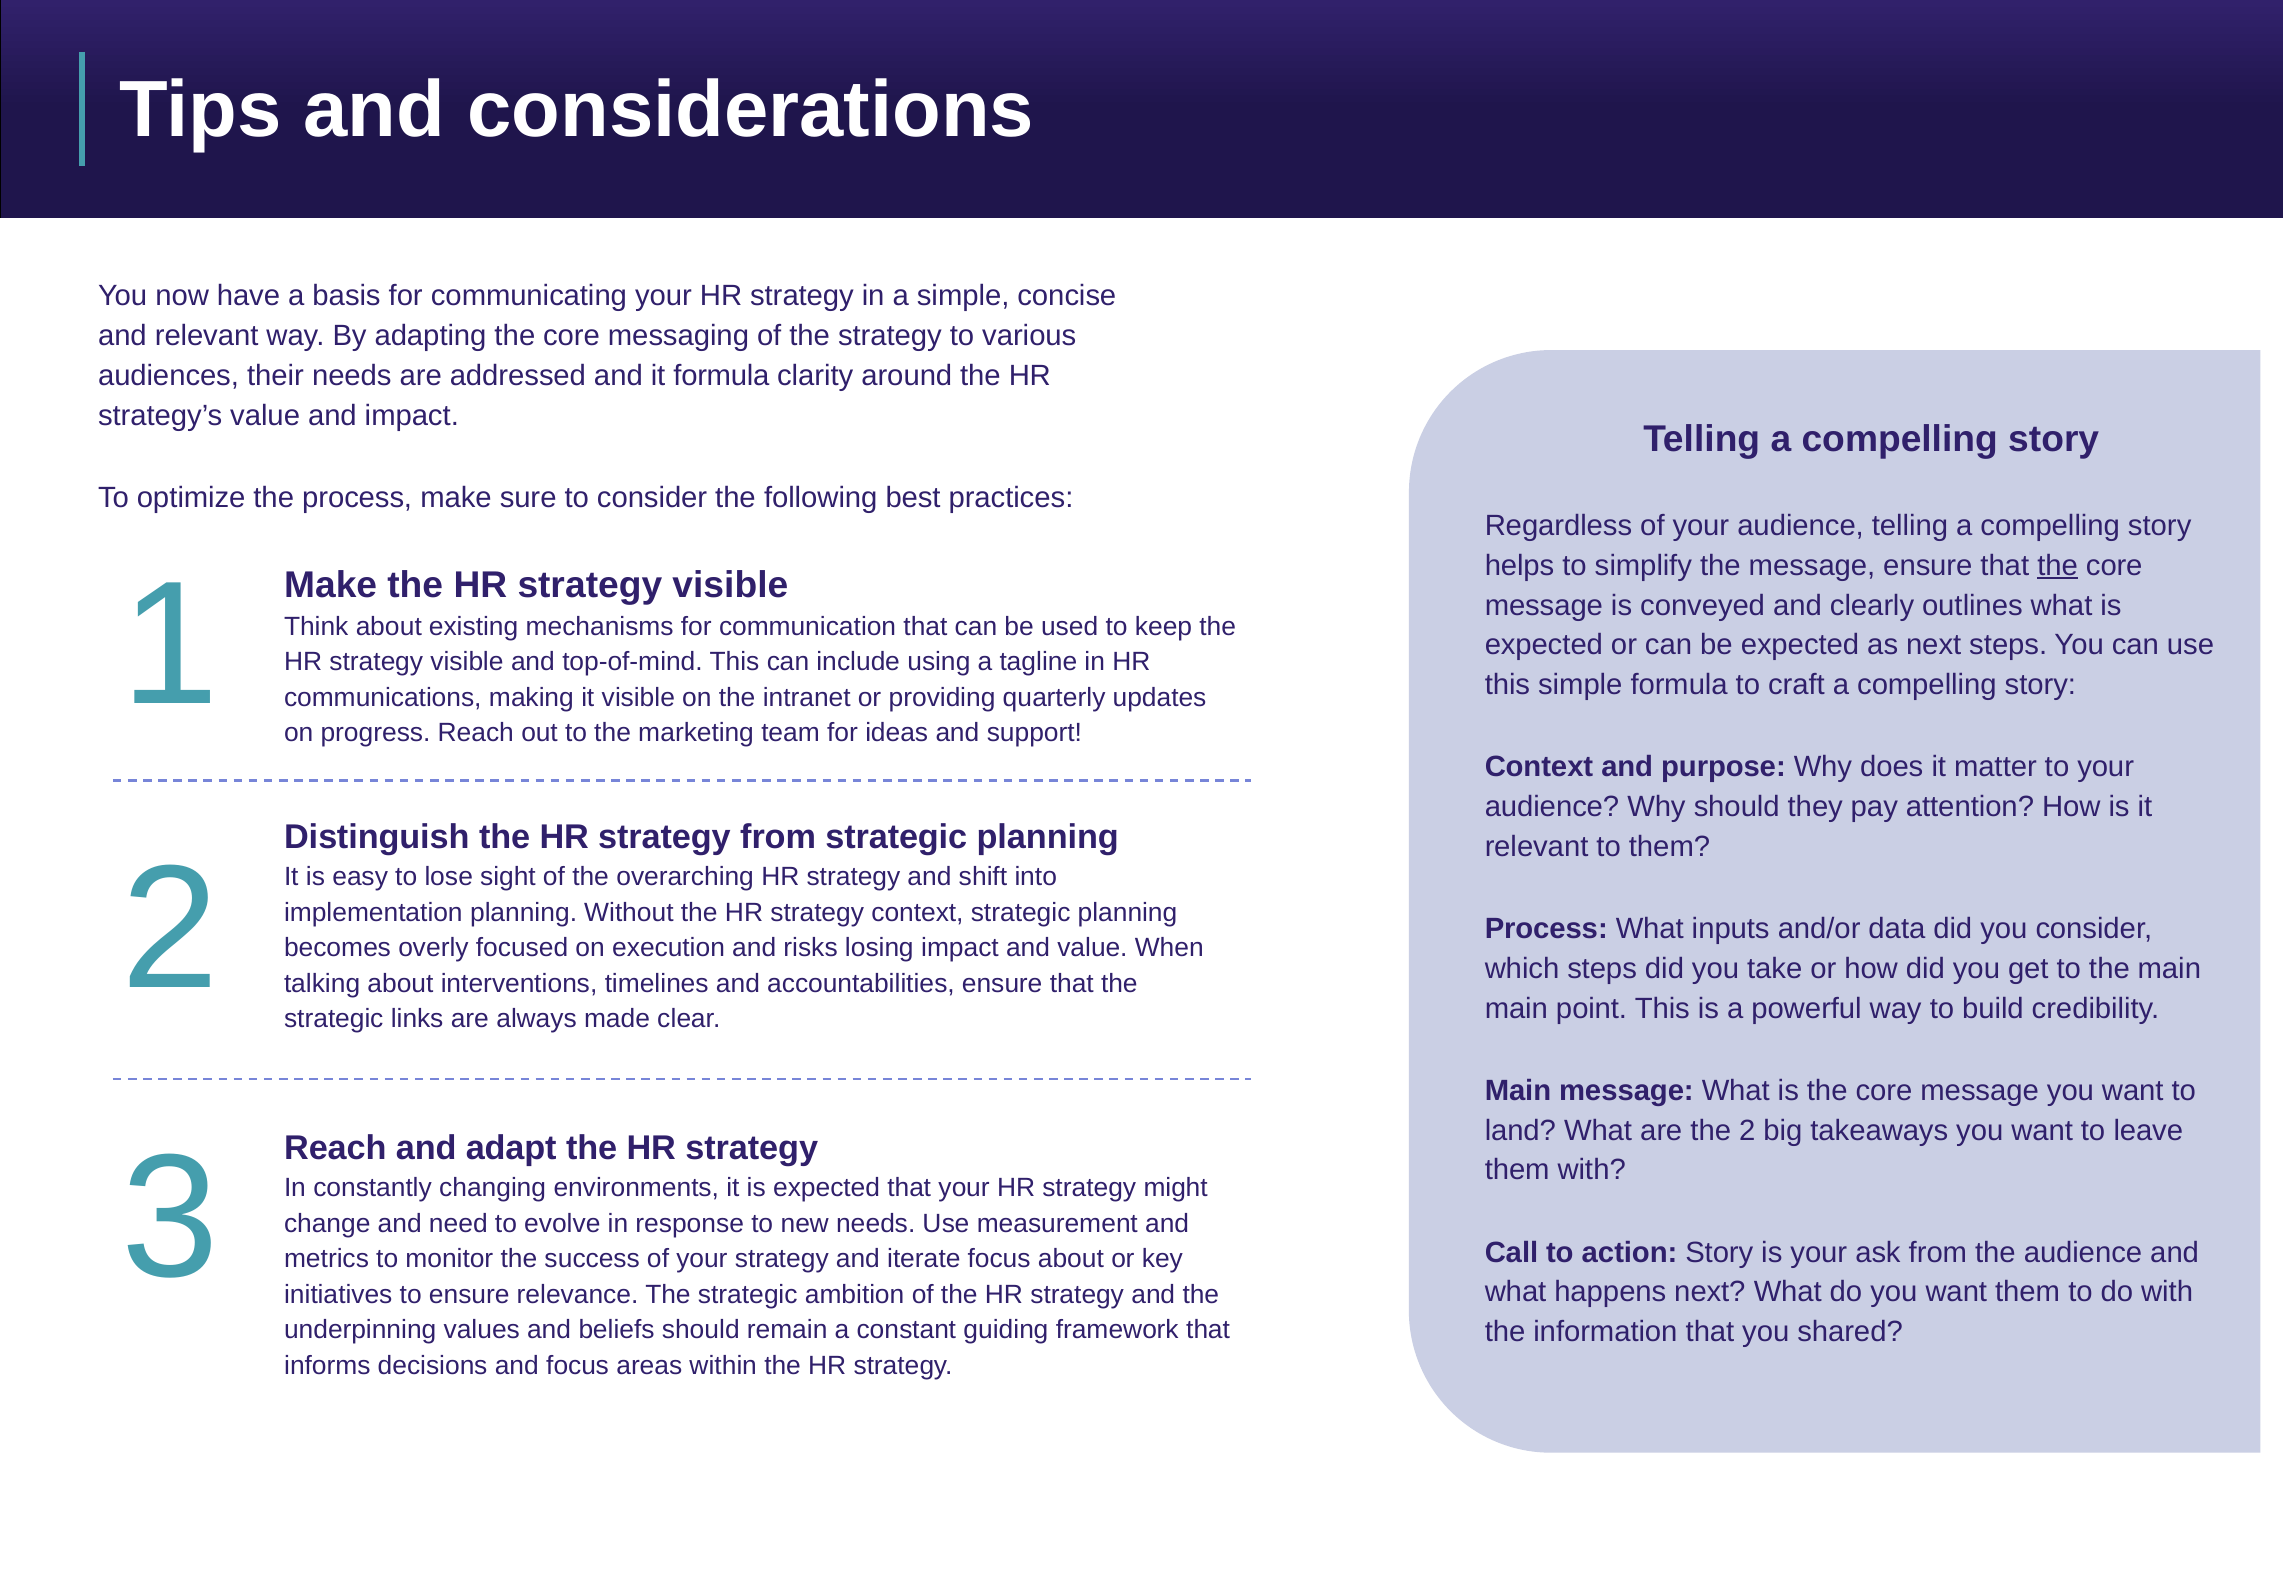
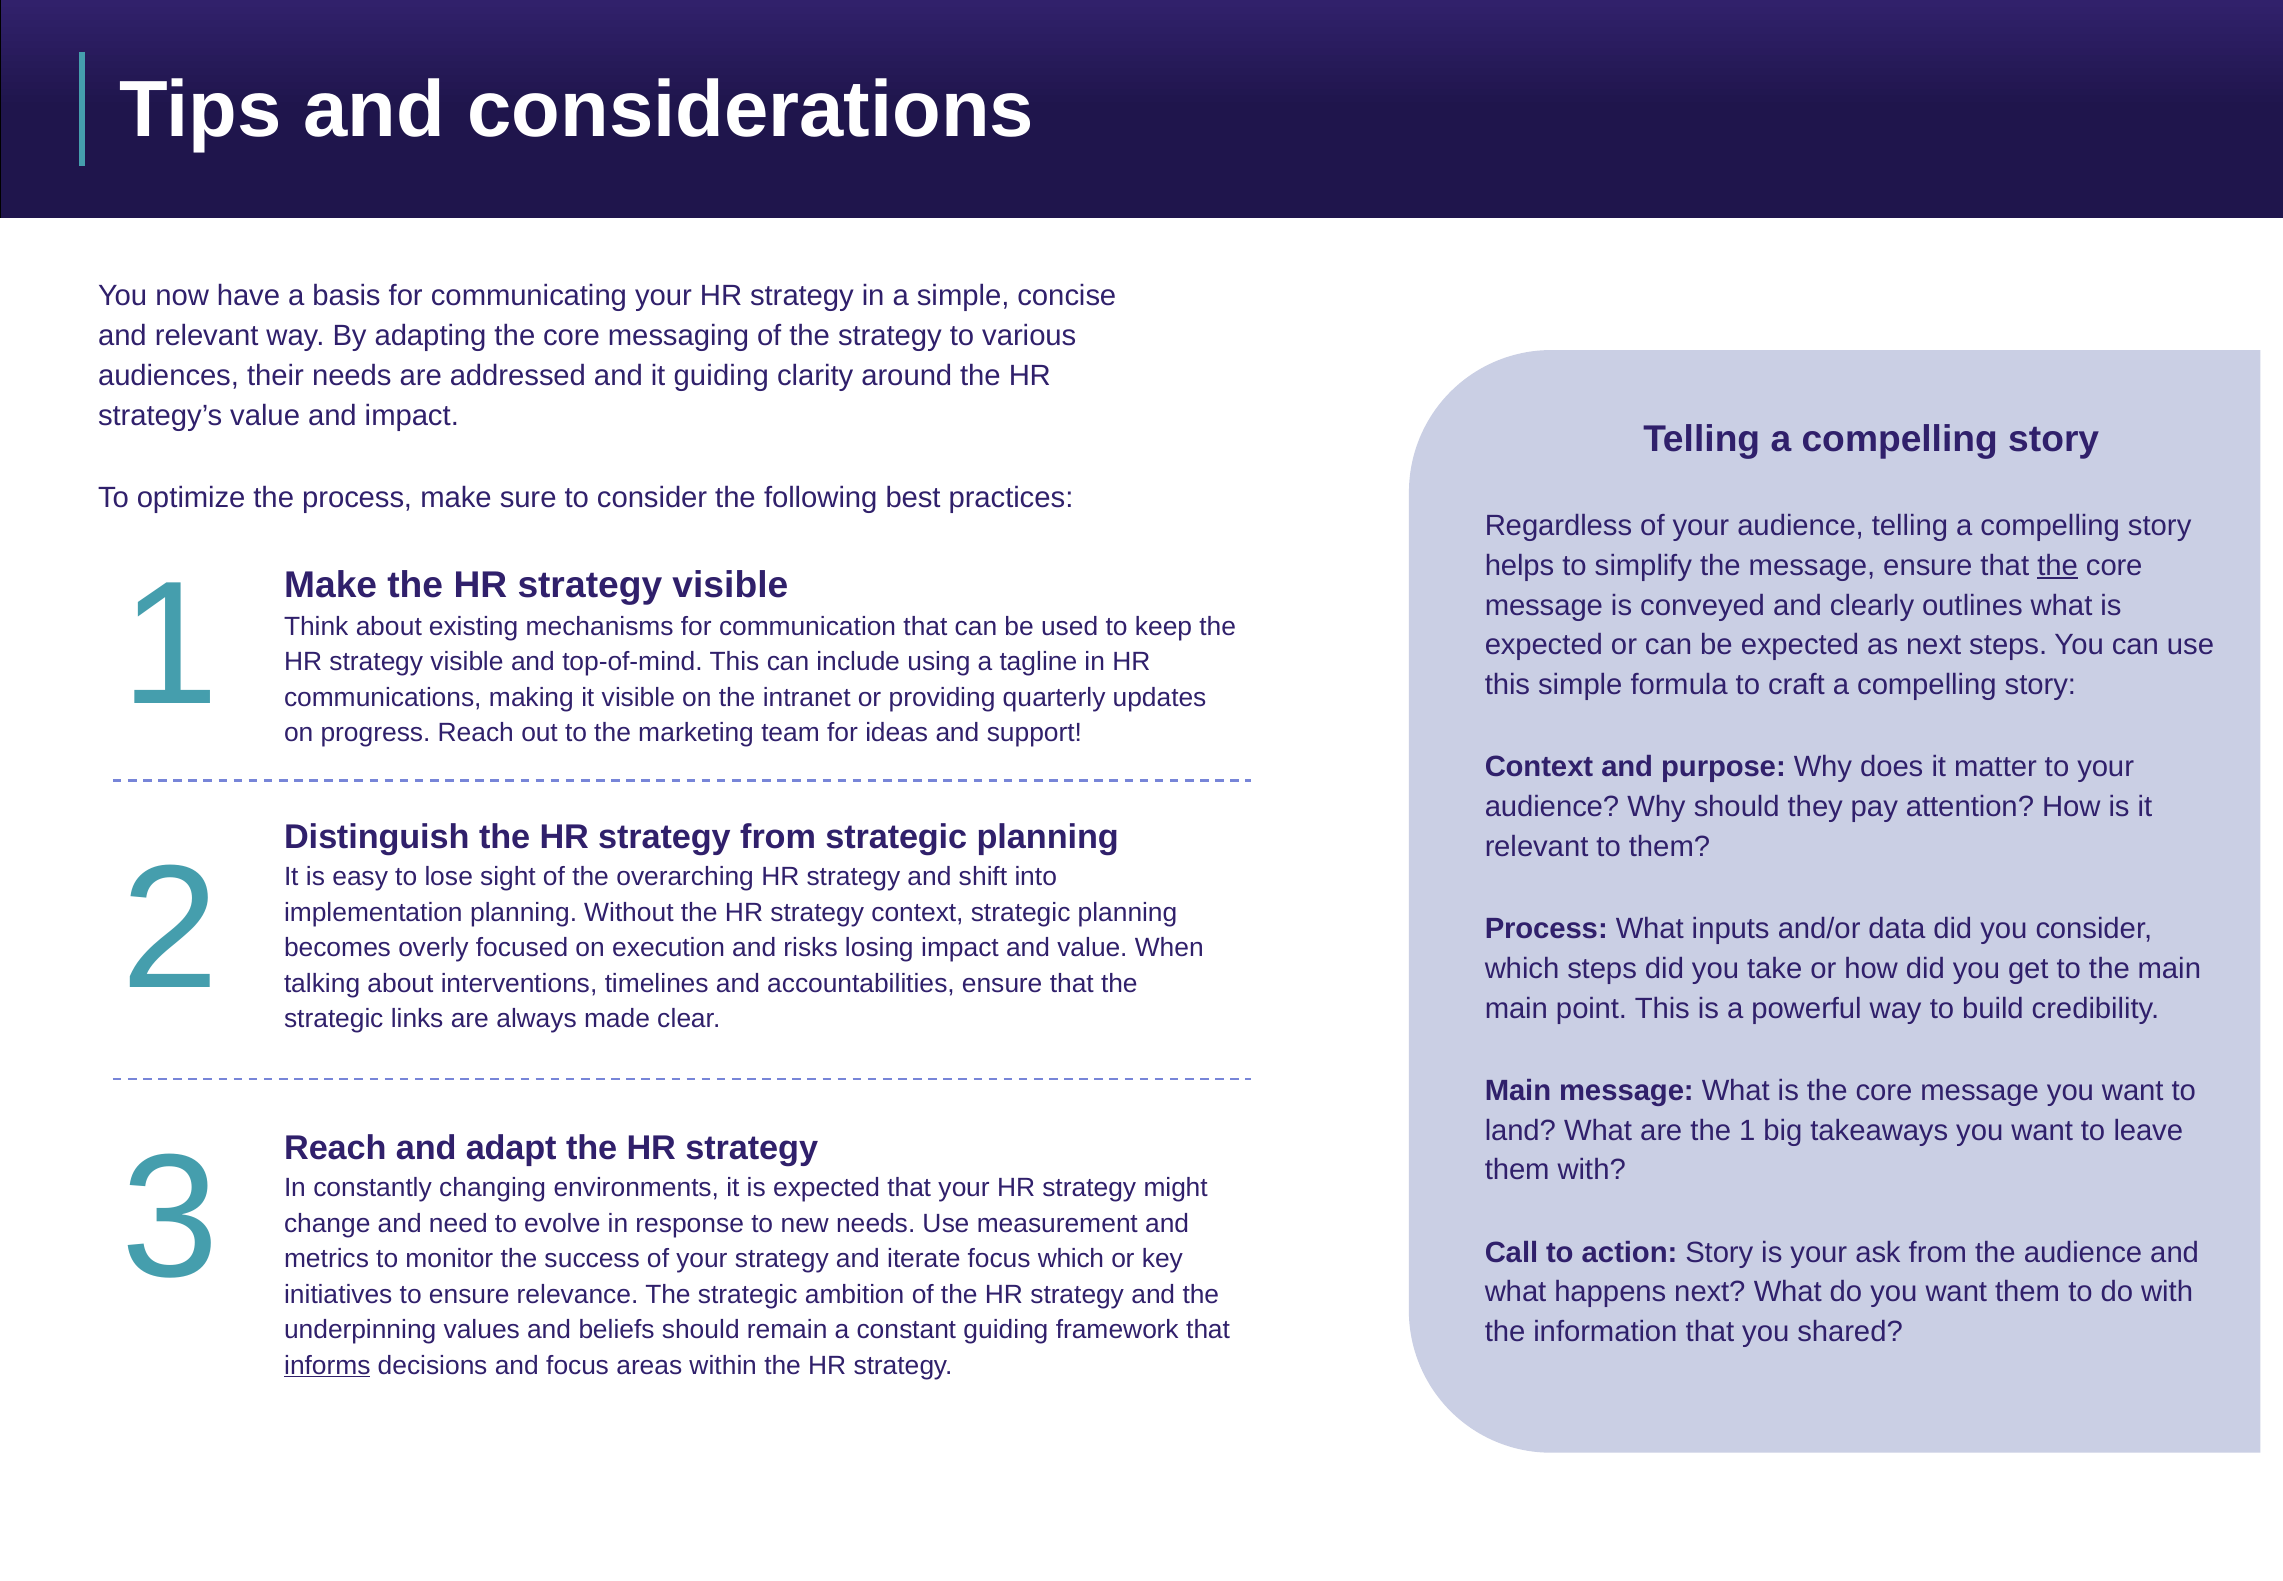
it formula: formula -> guiding (721, 375)
the 2: 2 -> 1 (1747, 1130)
focus about: about -> which (1071, 1259)
informs underline: none -> present (327, 1365)
